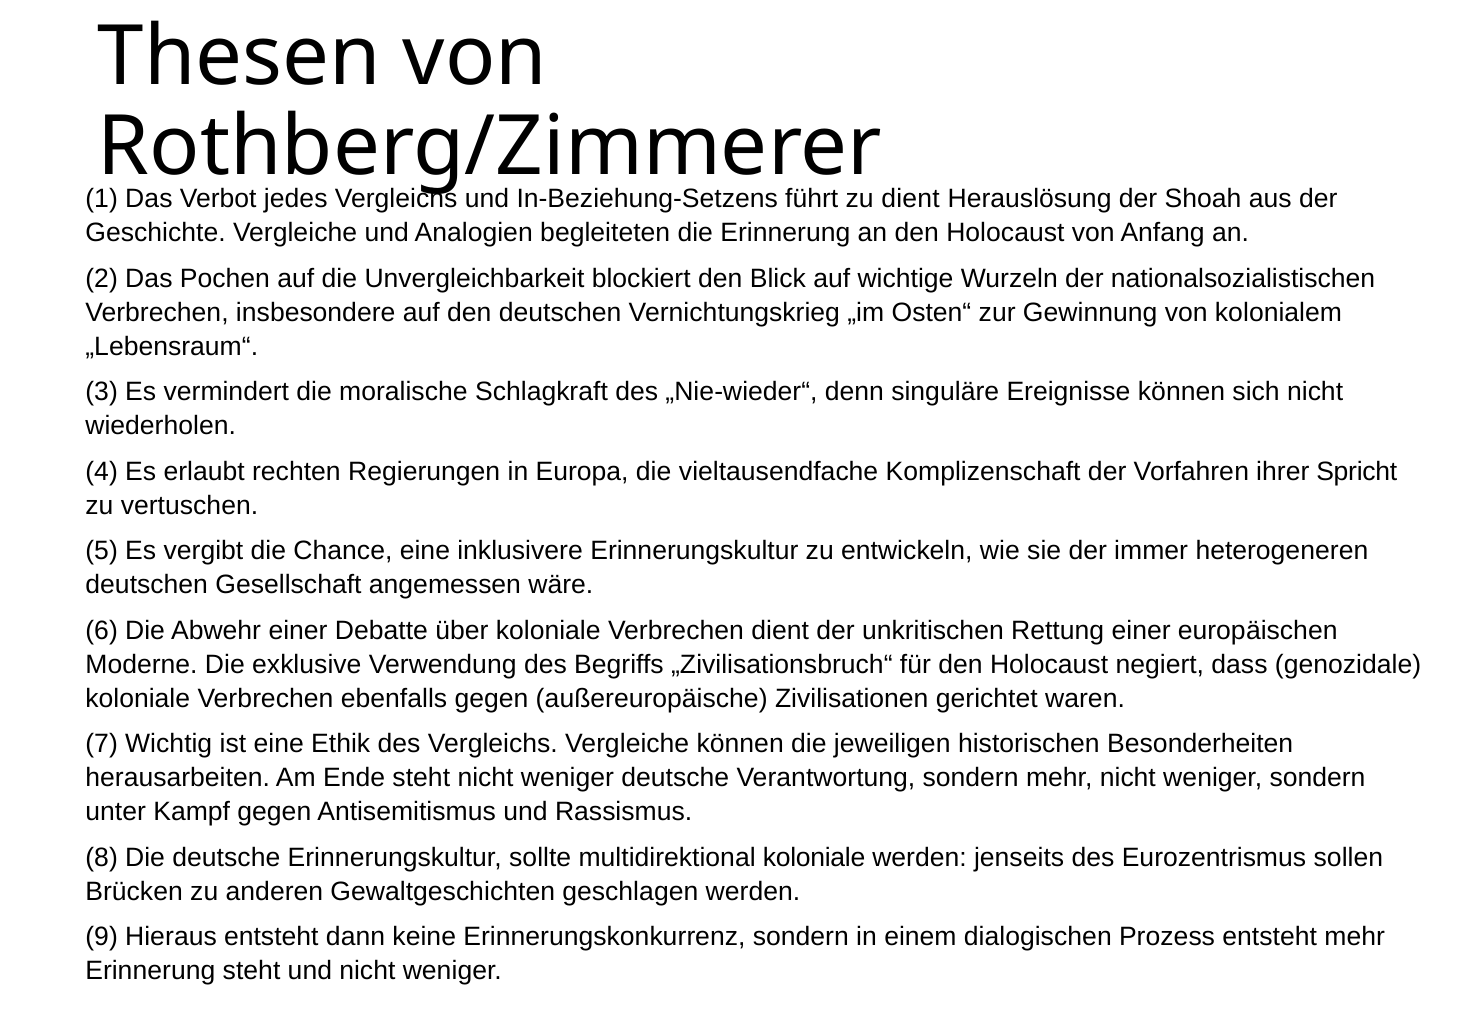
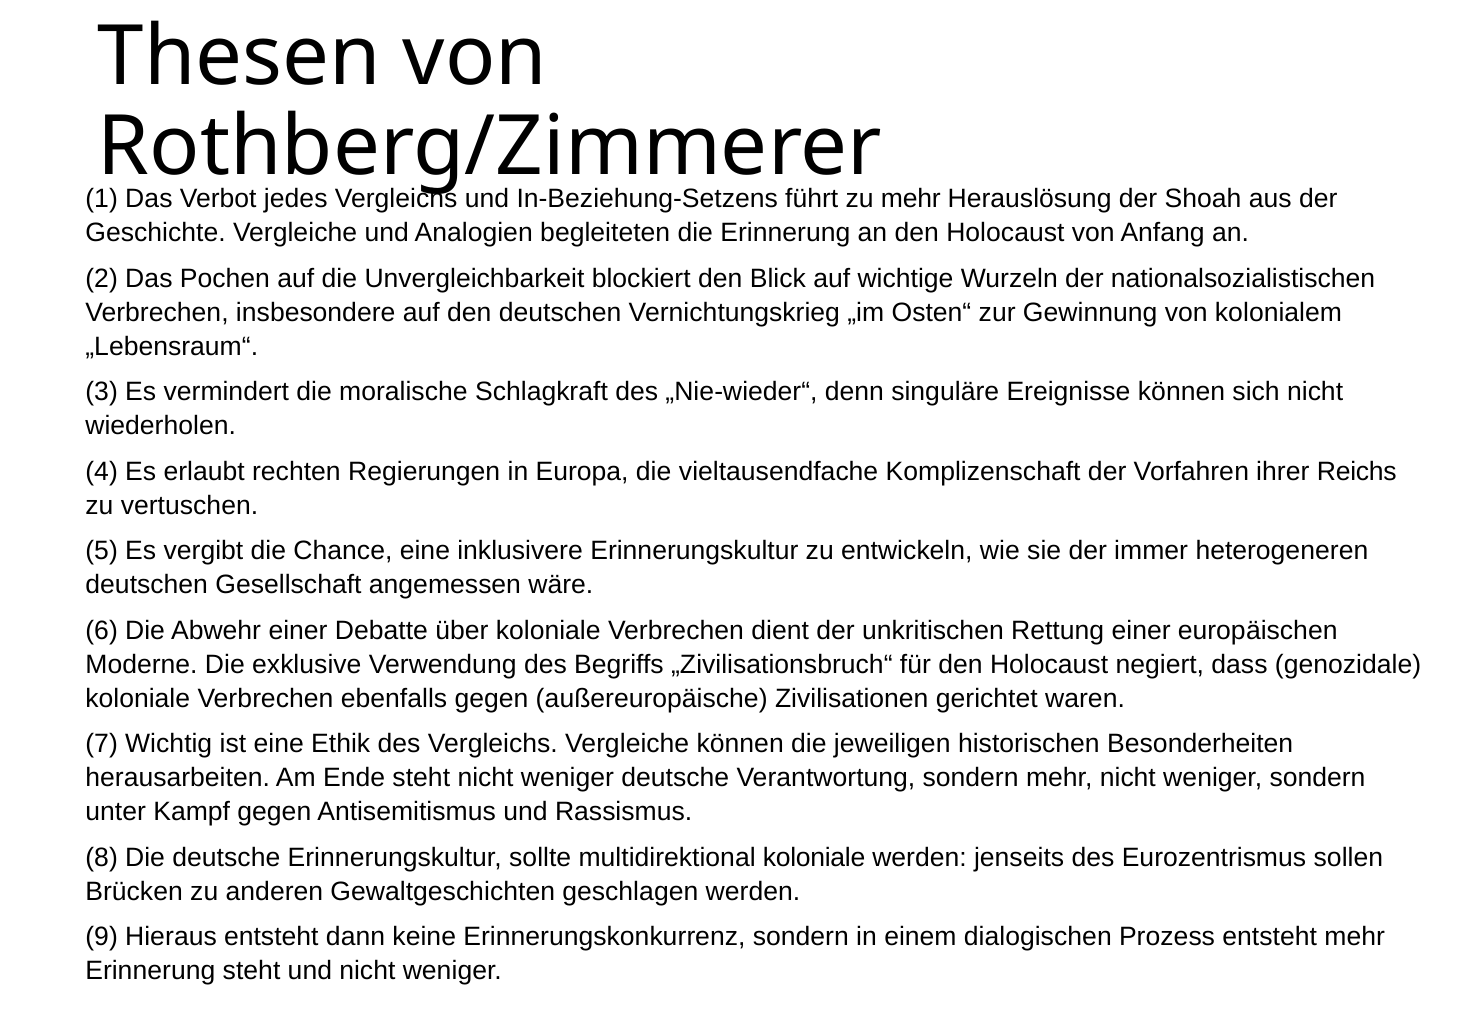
dient: dient -> mehr (911, 199)
Spricht: Spricht -> Reichs (1357, 472)
